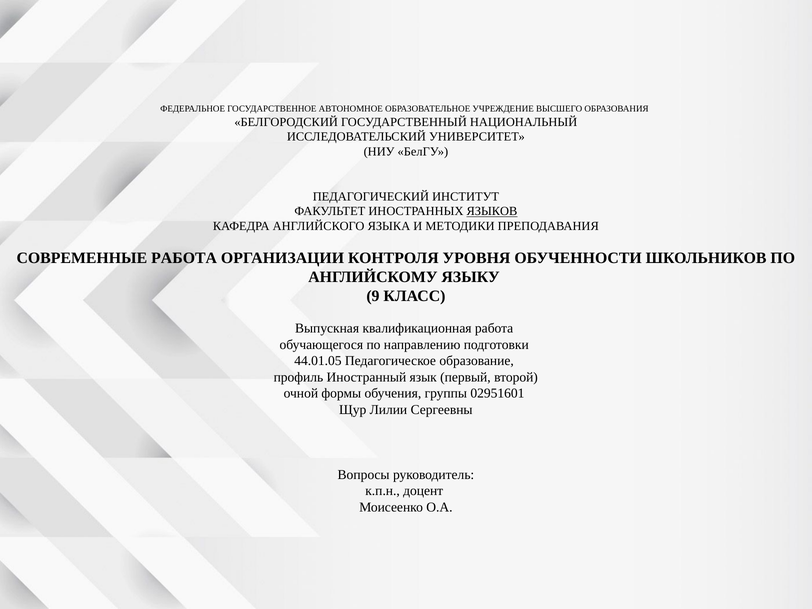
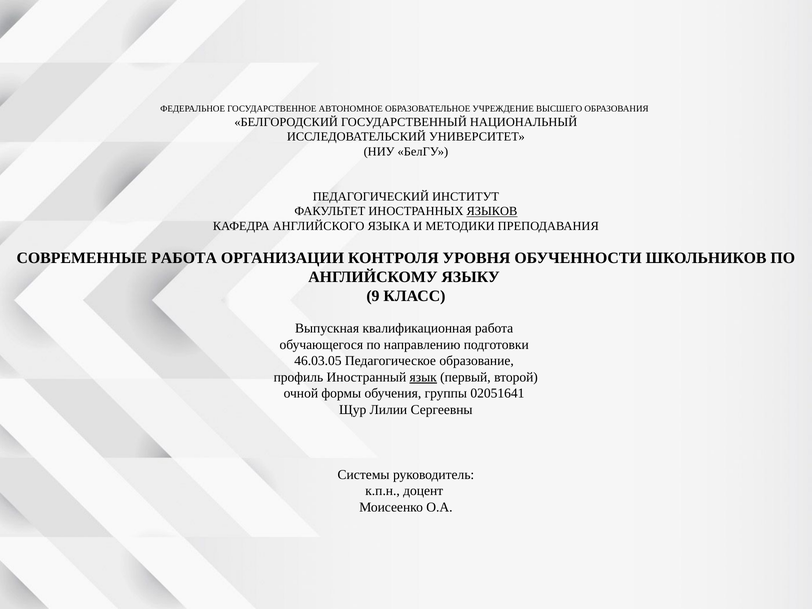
44.01.05: 44.01.05 -> 46.03.05 (318, 361)
язык underline: none -> present (423, 377)
02951601: 02951601 -> 02051641 (497, 393)
Вопросы: Вопросы -> Системы (364, 475)
